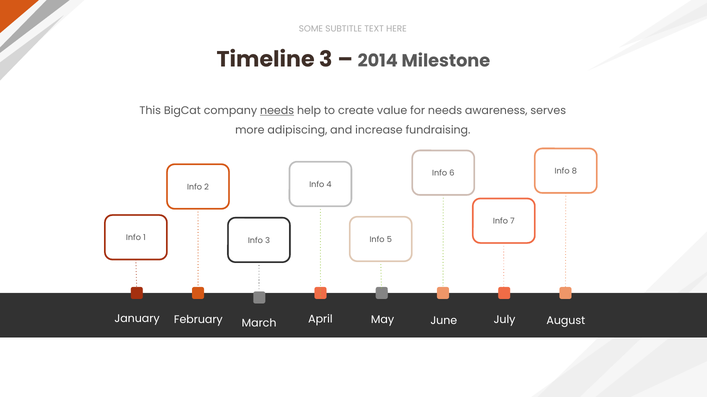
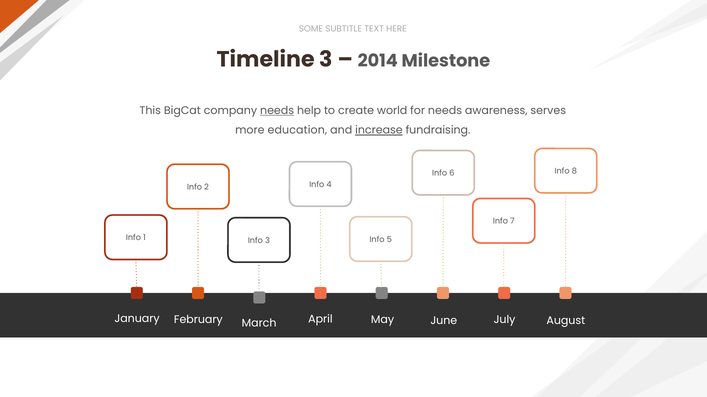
value: value -> world (392, 111)
adipiscing: adipiscing -> education (297, 130)
increase underline: none -> present (379, 130)
